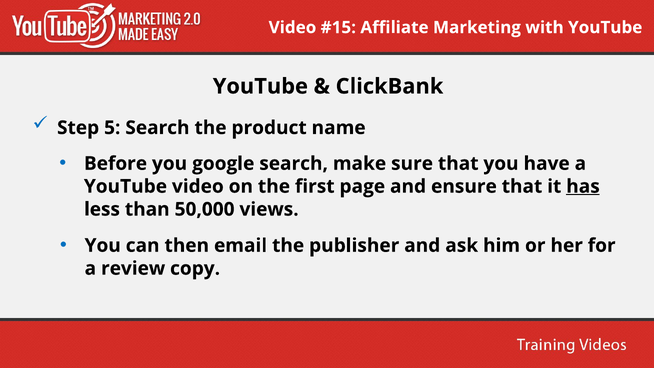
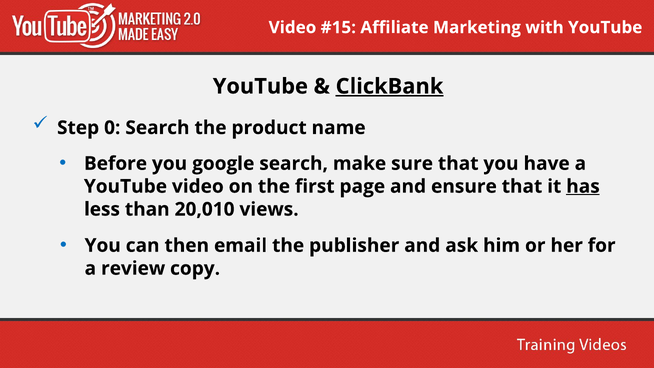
ClickBank underline: none -> present (389, 86)
5: 5 -> 0 (112, 128)
50,000: 50,000 -> 20,010 (205, 209)
